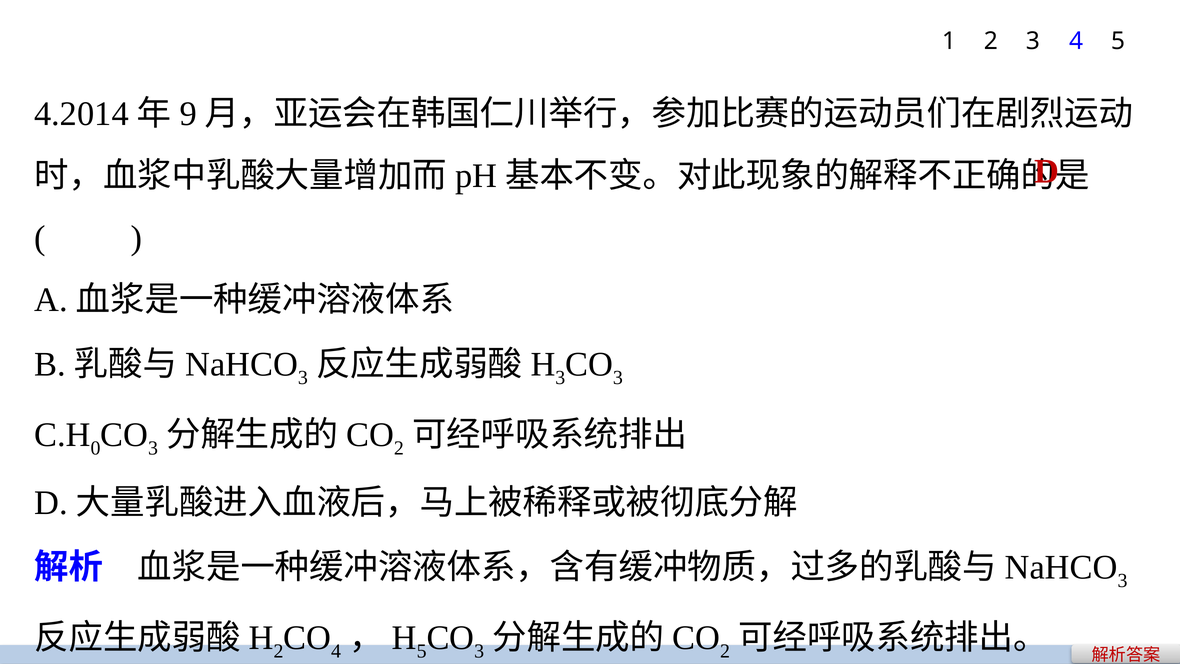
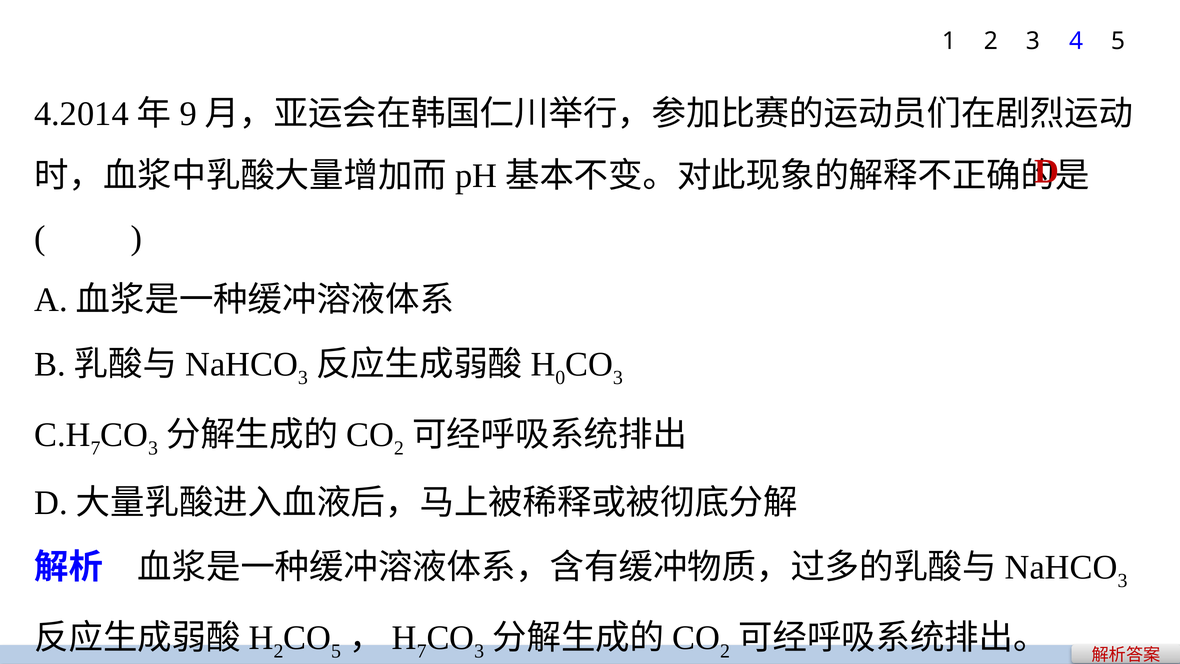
3: 3 -> 0 (560, 378)
0: 0 -> 7 (95, 448)
4: 4 -> 5 (336, 651)
5: 5 -> 7 (422, 651)
